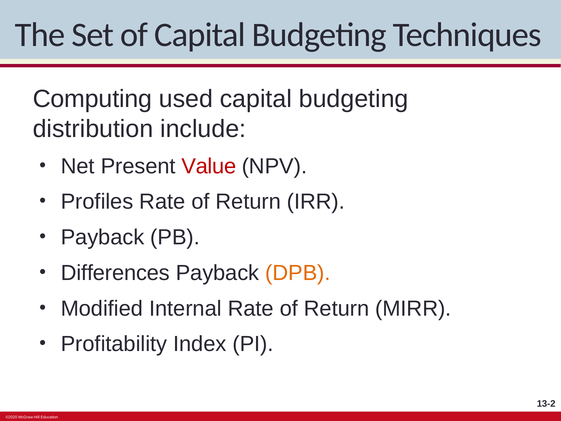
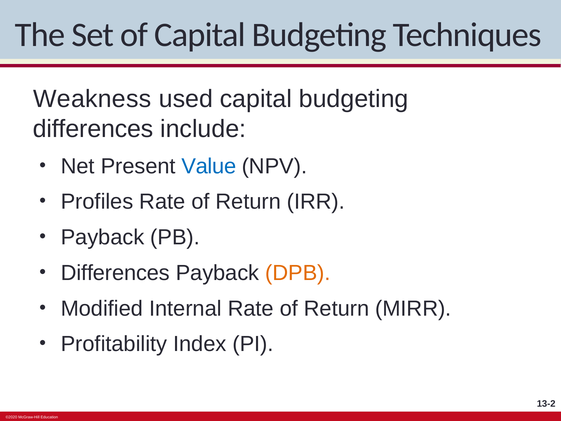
Computing: Computing -> Weakness (92, 99)
distribution: distribution -> differences (93, 129)
Value colour: red -> blue (209, 166)
